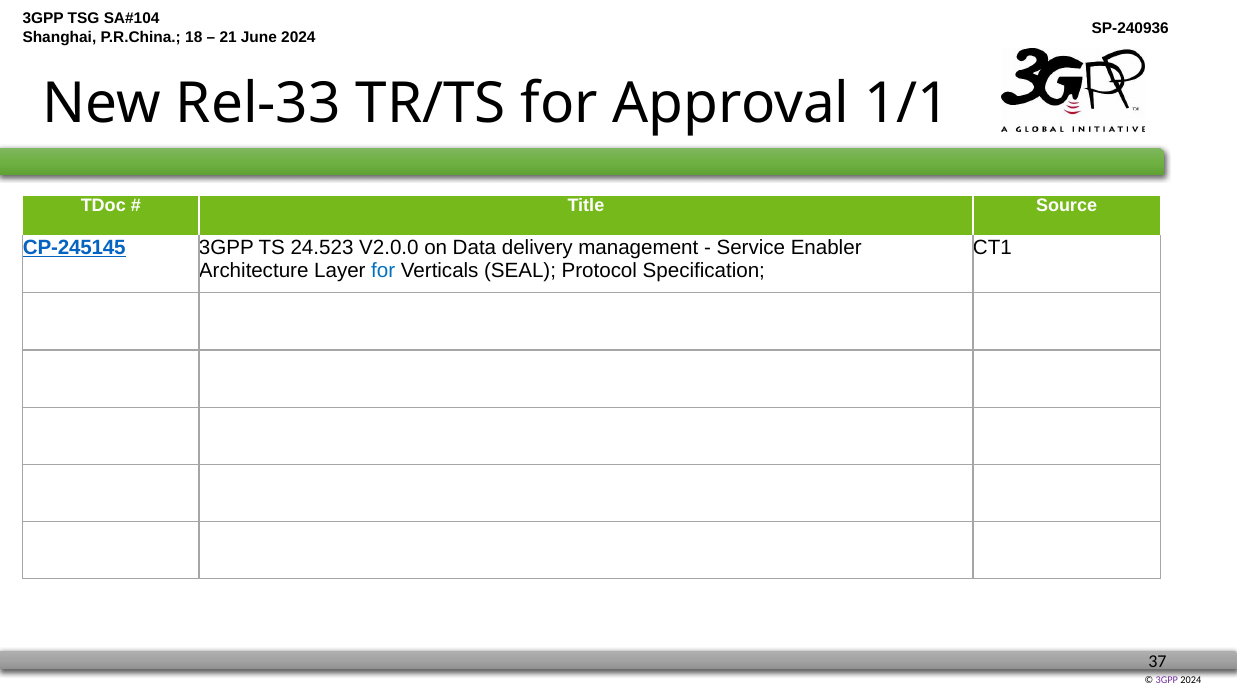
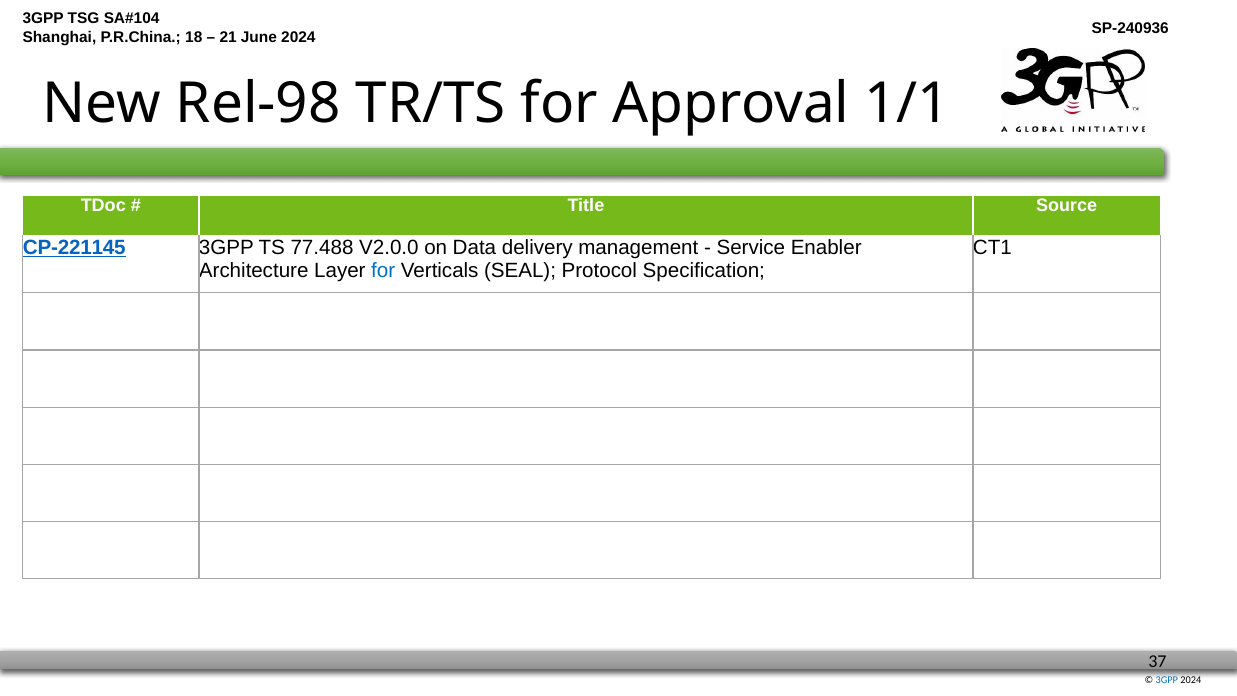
Rel-33: Rel-33 -> Rel-98 (258, 104)
CP-245145: CP-245145 -> CP-221145 (74, 248)
24.523: 24.523 -> 77.488 (322, 248)
3GPP colour: purple -> blue (1167, 680)
